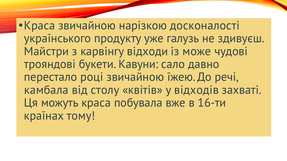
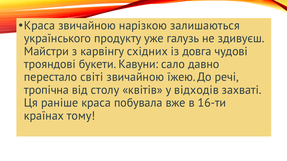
досконалості: досконалості -> залишаються (205, 26)
відходи: відходи -> східних (147, 51)
може: може -> довга (197, 51)
році: році -> світі (92, 77)
камбала: камбала -> тропічна (46, 90)
можуть: можуть -> раніше (60, 103)
